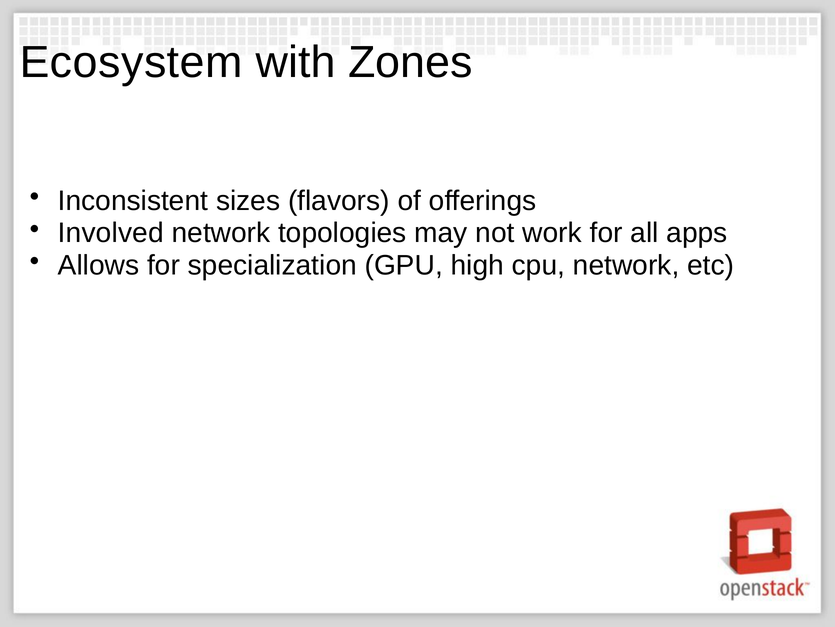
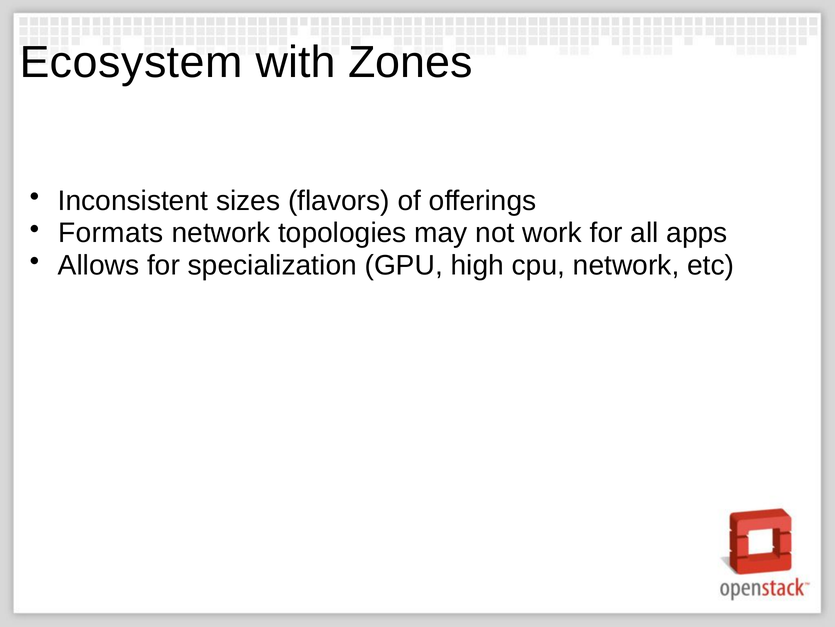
Involved: Involved -> Formats (111, 233)
